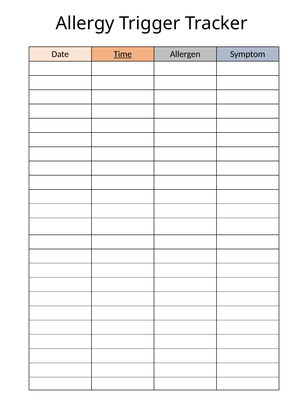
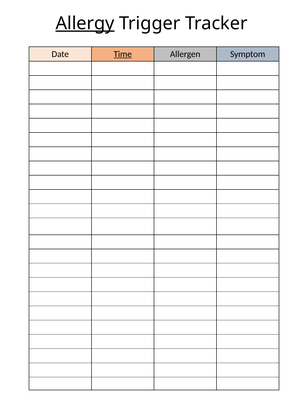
Allergy underline: none -> present (85, 23)
